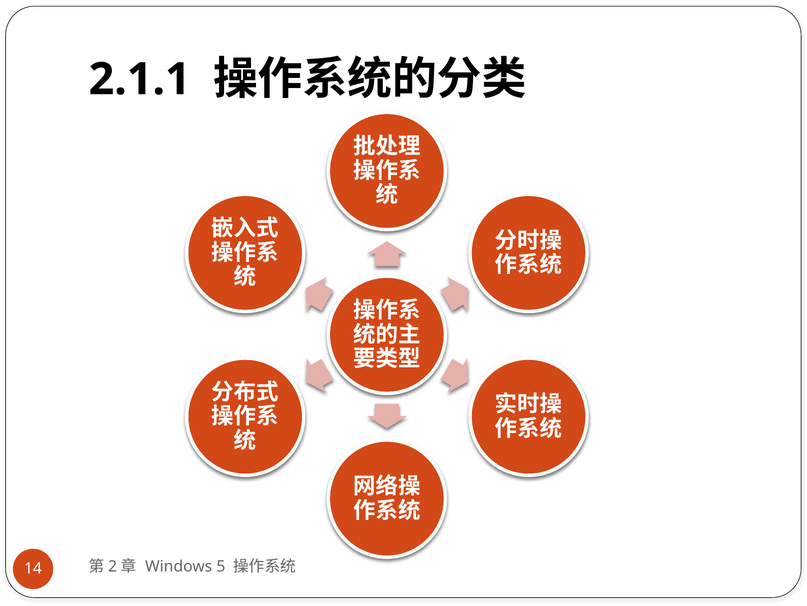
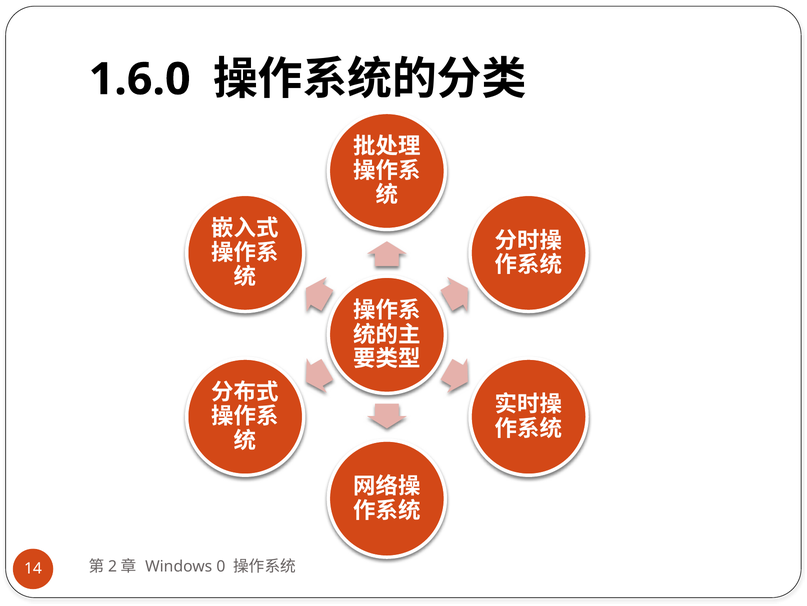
2.1.1: 2.1.1 -> 1.6.0 (140, 79)
5: 5 -> 0 (221, 566)
